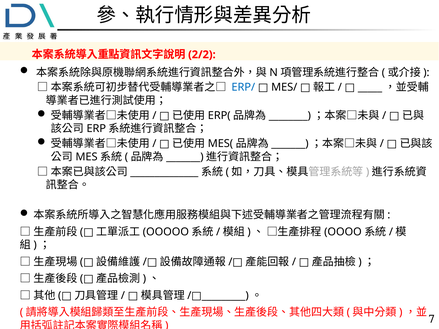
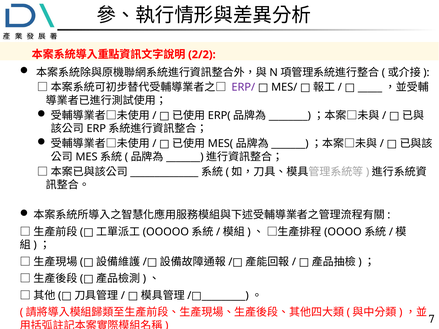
ERP/ colour: blue -> purple (243, 87)
